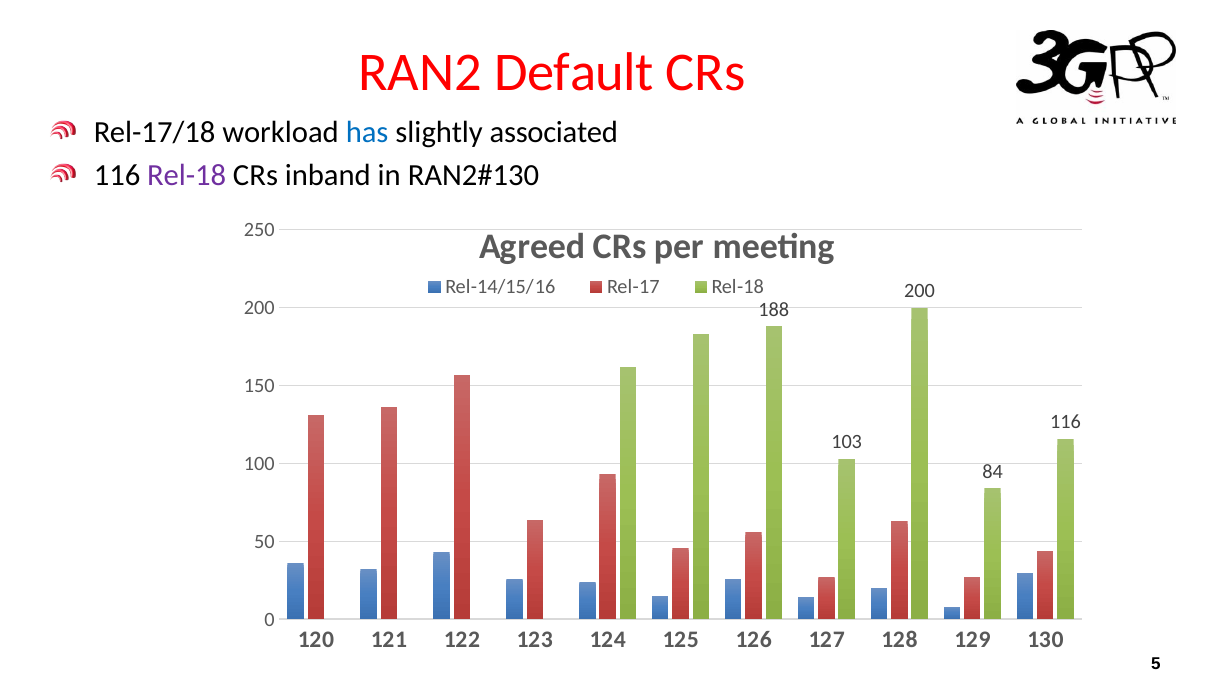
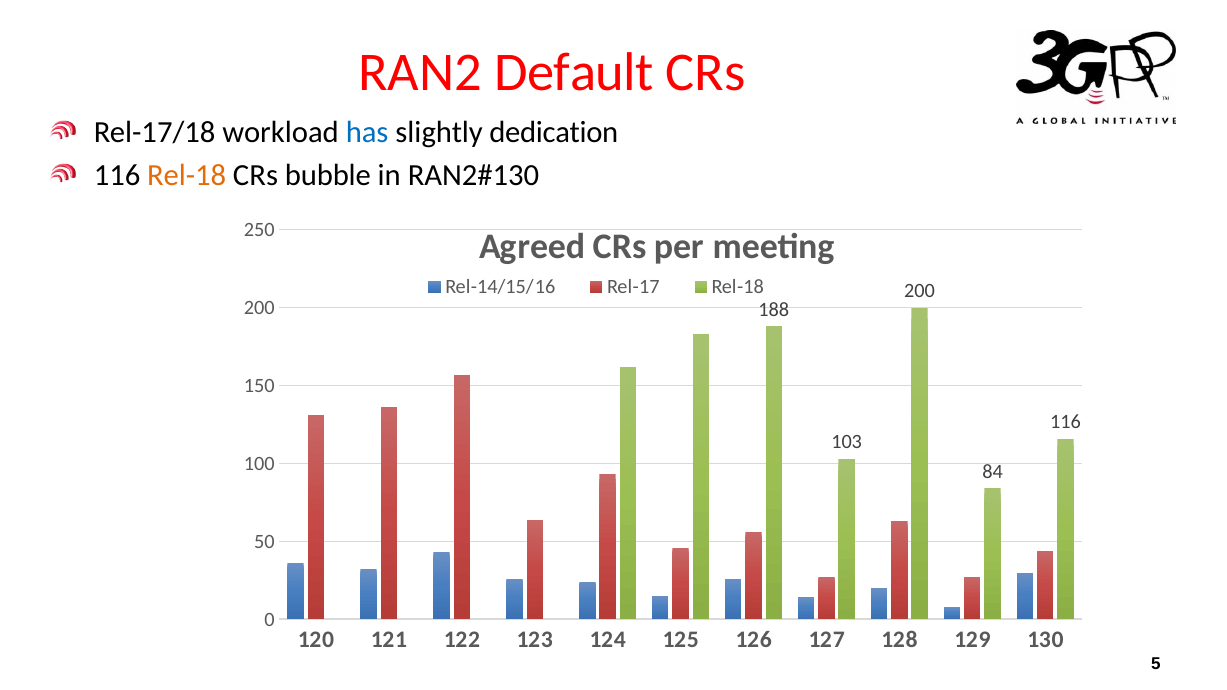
associated: associated -> dedication (554, 132)
Rel-18 colour: purple -> orange (187, 175)
inband: inband -> bubble (328, 175)
